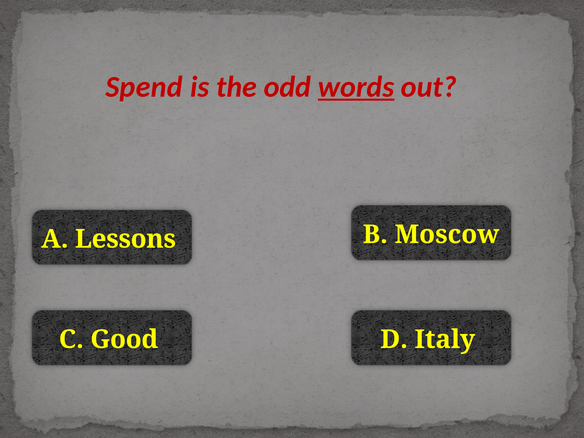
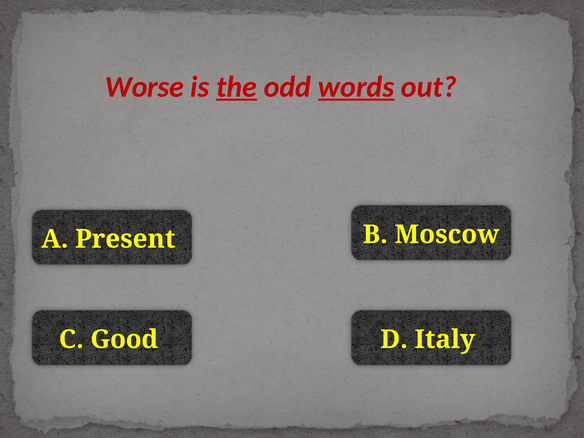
Spend: Spend -> Worse (144, 87)
the underline: none -> present (237, 87)
Lessons: Lessons -> Present (125, 239)
